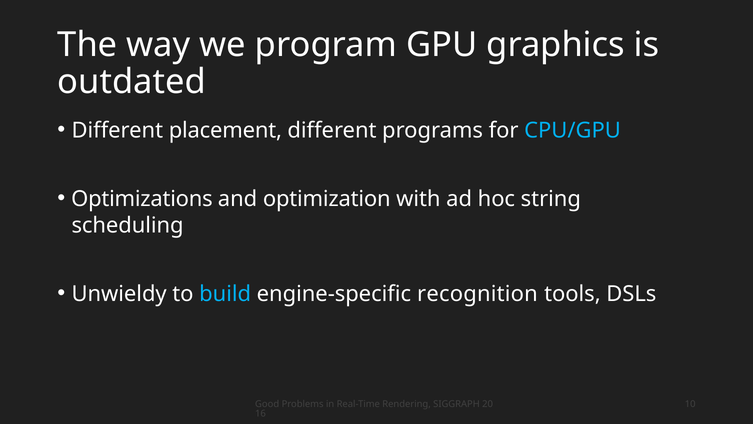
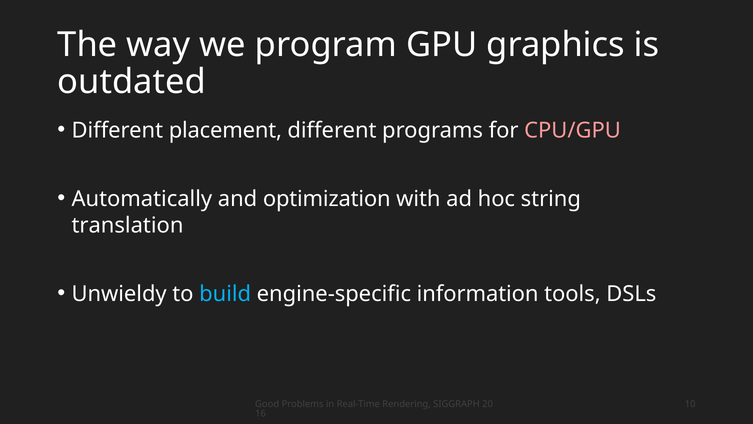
CPU/GPU colour: light blue -> pink (573, 130)
Optimizations: Optimizations -> Automatically (142, 199)
scheduling: scheduling -> translation (127, 225)
recognition: recognition -> information (478, 294)
